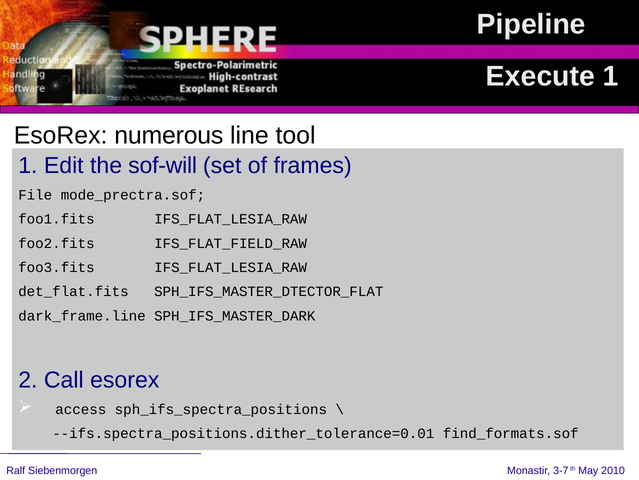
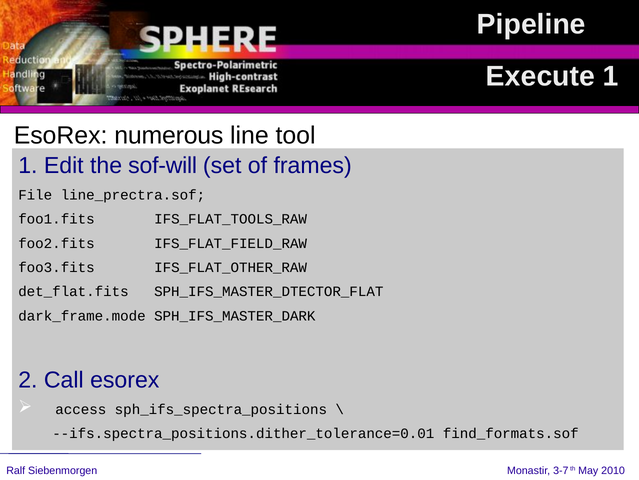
mode_prectra.sof: mode_prectra.sof -> line_prectra.sof (133, 195)
foo1.fits IFS_FLAT_LESIA_RAW: IFS_FLAT_LESIA_RAW -> IFS_FLAT_TOOLS_RAW (231, 219)
foo3.fits IFS_FLAT_LESIA_RAW: IFS_FLAT_LESIA_RAW -> IFS_FLAT_OTHER_RAW (231, 267)
dark_frame.line: dark_frame.line -> dark_frame.mode (82, 315)
